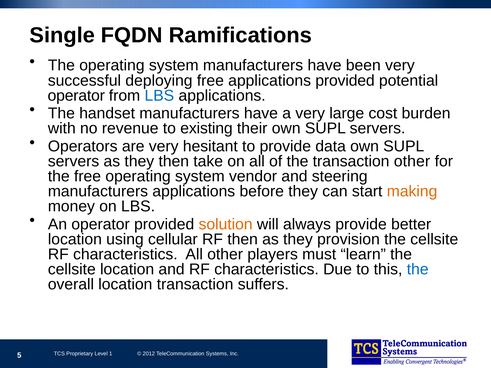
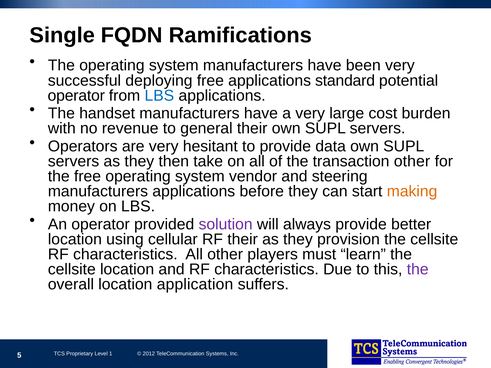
applications provided: provided -> standard (345, 81)
existing: existing -> general (206, 128)
solution colour: orange -> purple (226, 224)
RF then: then -> their (243, 239)
the colour: blue -> purple (418, 269)
location transaction: transaction -> application (195, 285)
